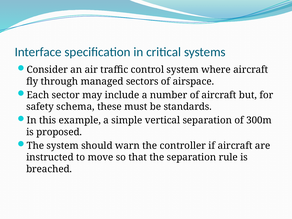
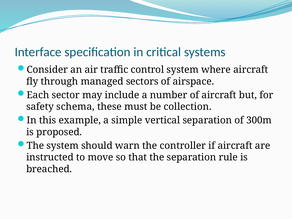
standards: standards -> collection (188, 107)
